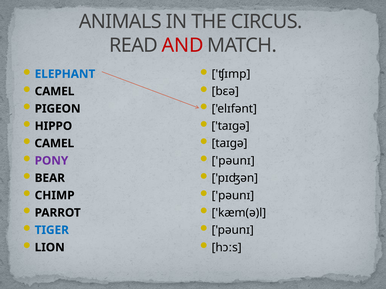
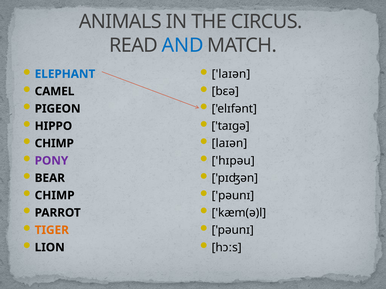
AND colour: red -> blue (183, 45)
ʧɪmp: ʧɪmp -> laɪən (231, 74)
CAMEL: CAMEL -> CHIMP (54, 144)
taɪgə: taɪgə -> laɪən (229, 144)
pəunɪ: pəunɪ -> hɪpəu (233, 161)
TIGER colour: blue -> orange (52, 230)
